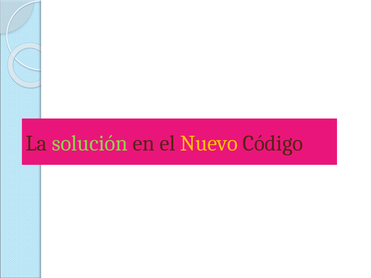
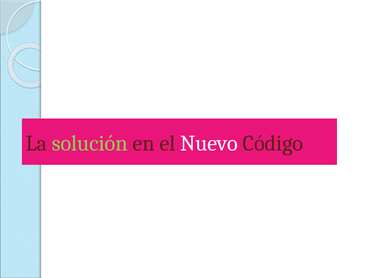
Nuevo colour: yellow -> white (209, 143)
